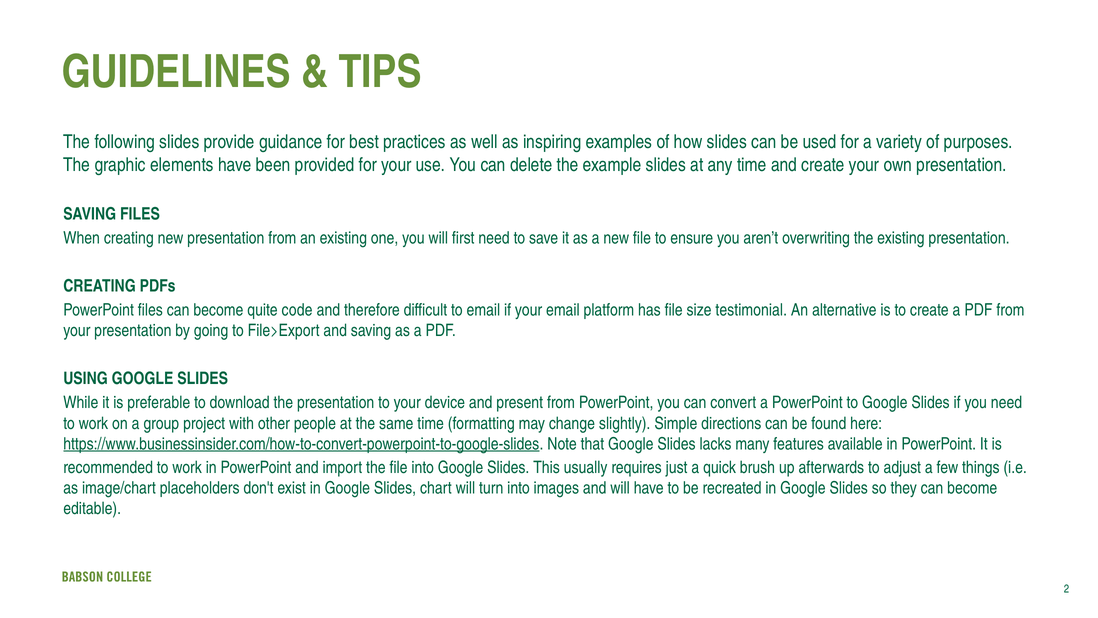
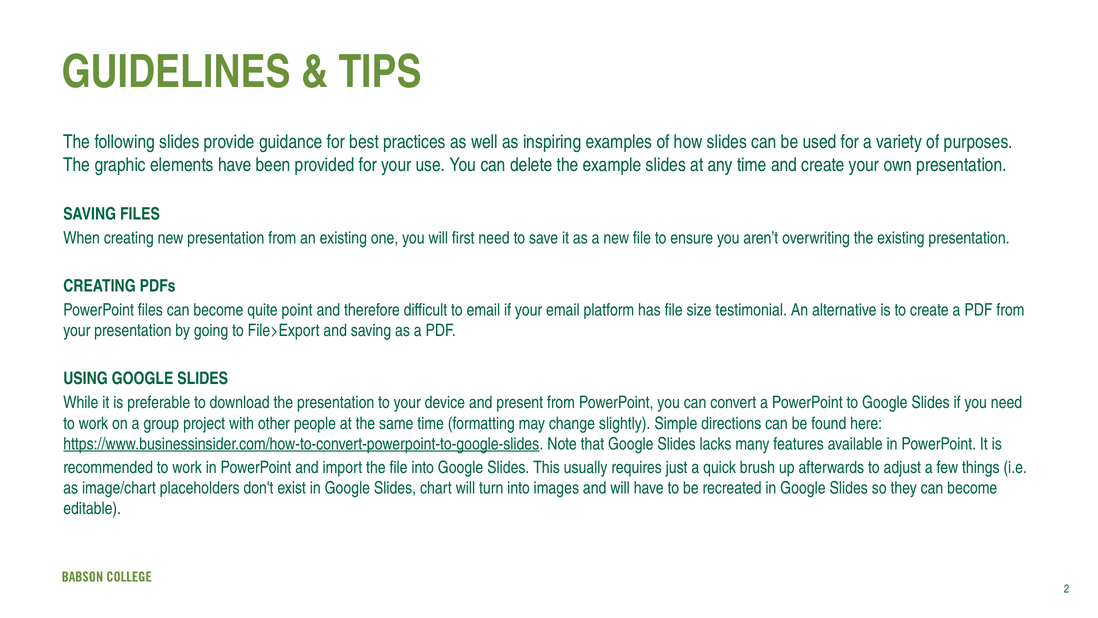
code: code -> point (297, 310)
